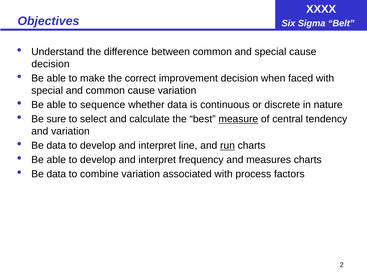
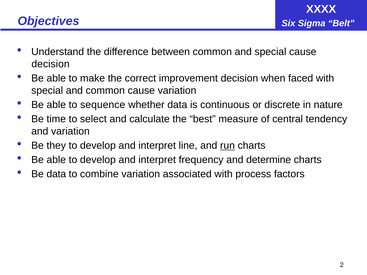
sure: sure -> time (56, 119)
measure underline: present -> none (238, 119)
data: data -> they (56, 146)
measures: measures -> determine (269, 160)
